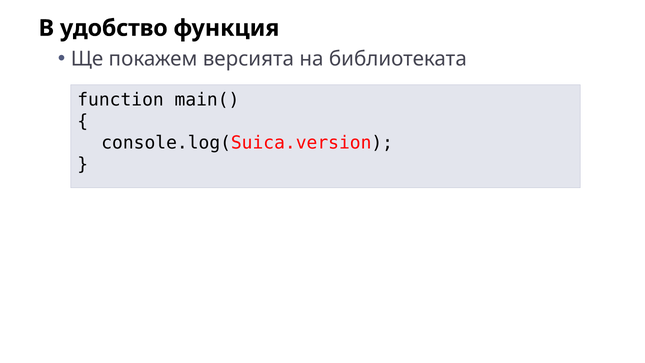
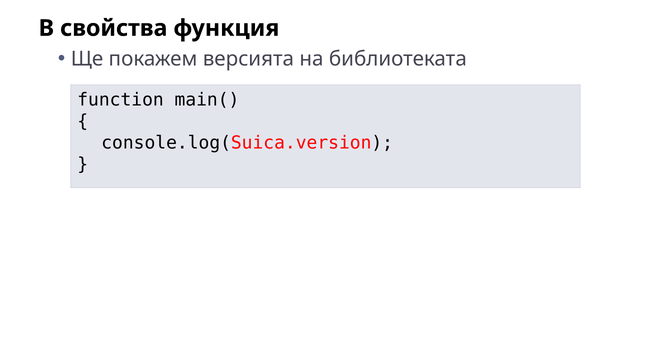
удобство: удобство -> свойства (114, 28)
